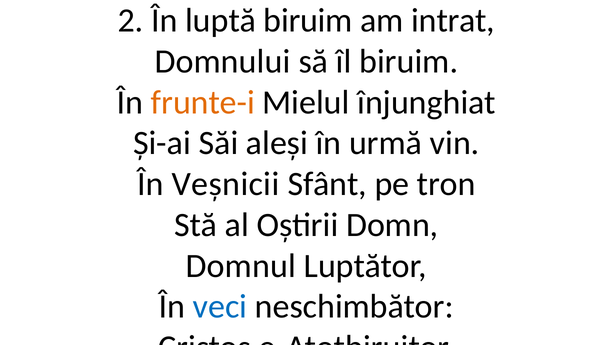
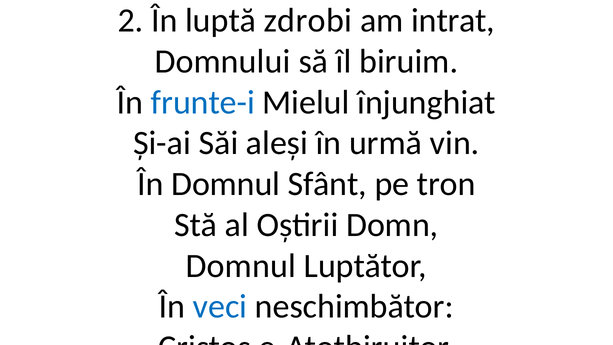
luptă biruim: biruim -> zdrobi (308, 21)
frunte-i colour: orange -> blue (203, 102)
În Veșnicii: Veșnicii -> Domnul (226, 184)
